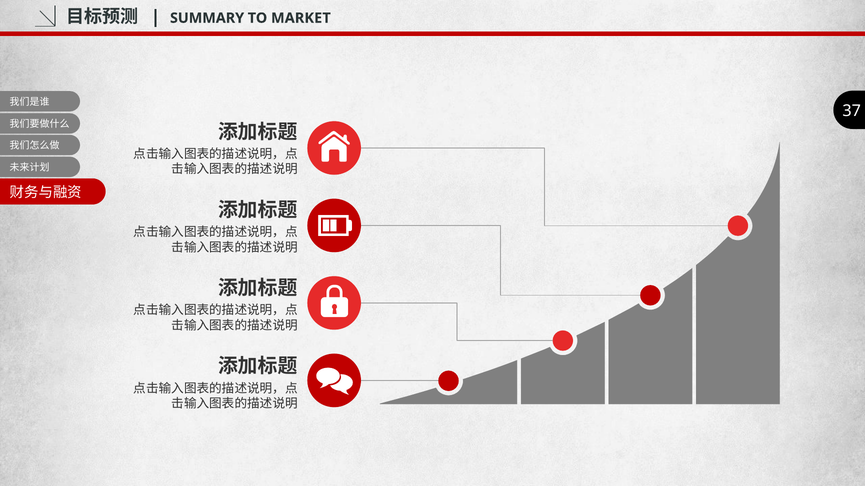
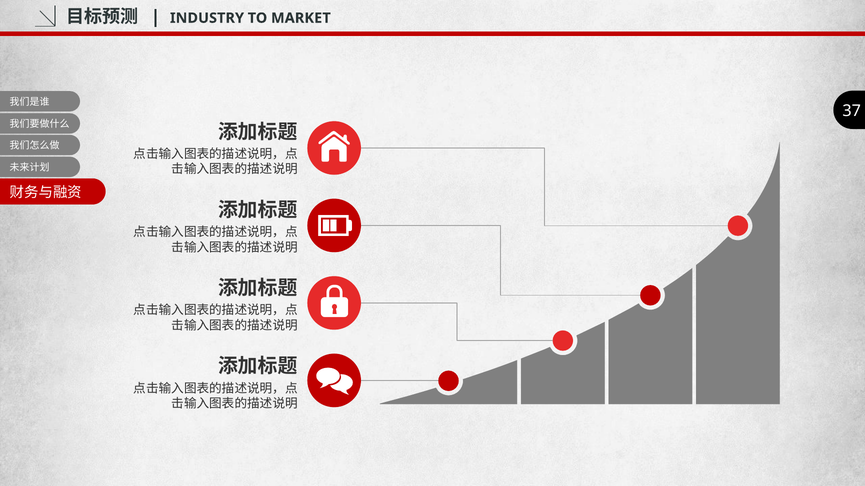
SUMMARY: SUMMARY -> INDUSTRY (207, 18)
